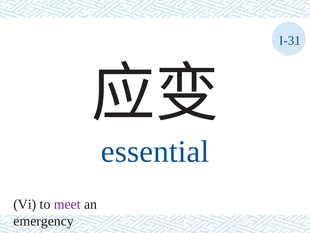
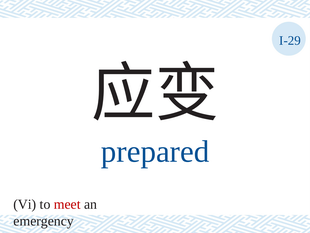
I-31: I-31 -> I-29 (290, 41)
essential: essential -> prepared (155, 151)
meet colour: purple -> red (67, 204)
